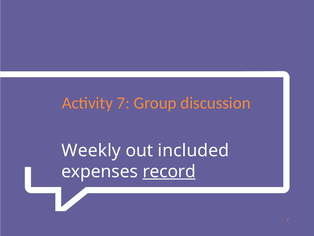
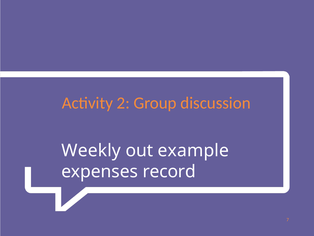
Activity 7: 7 -> 2 (123, 103)
included: included -> example (193, 150)
record underline: present -> none (169, 171)
